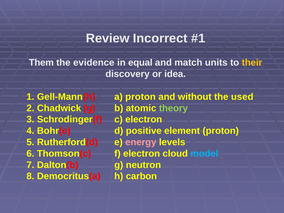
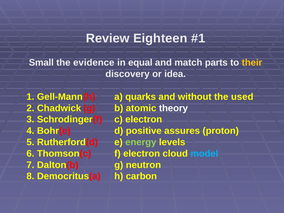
Incorrect: Incorrect -> Eighteen (160, 38)
Them: Them -> Small (41, 63)
units: units -> parts (216, 63)
a proton: proton -> quarks (141, 97)
theory colour: light green -> white (173, 108)
element: element -> assures (182, 131)
energy colour: pink -> light green (141, 142)
